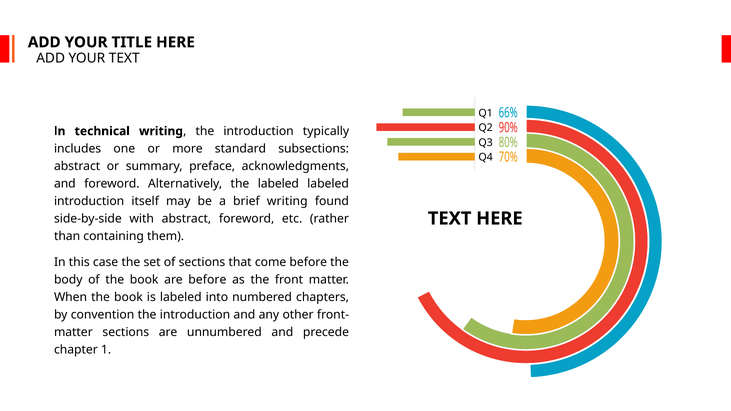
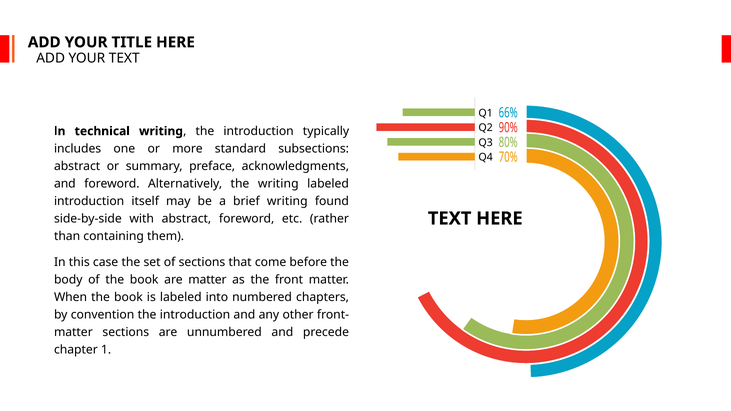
the labeled: labeled -> writing (278, 184)
are before: before -> matter (207, 280)
